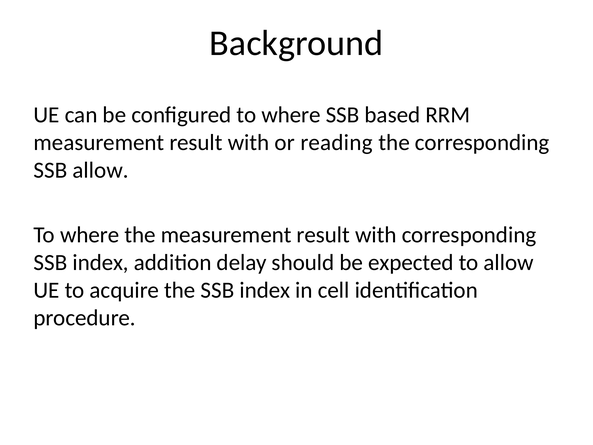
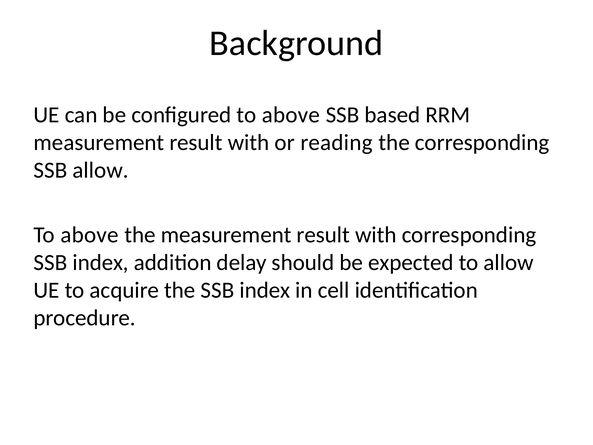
configured to where: where -> above (291, 115)
where: where -> above (89, 235)
